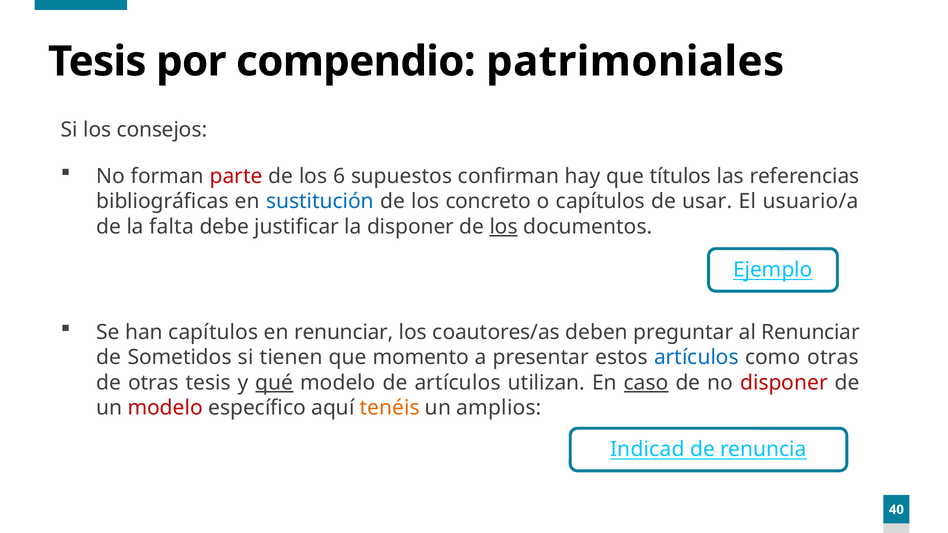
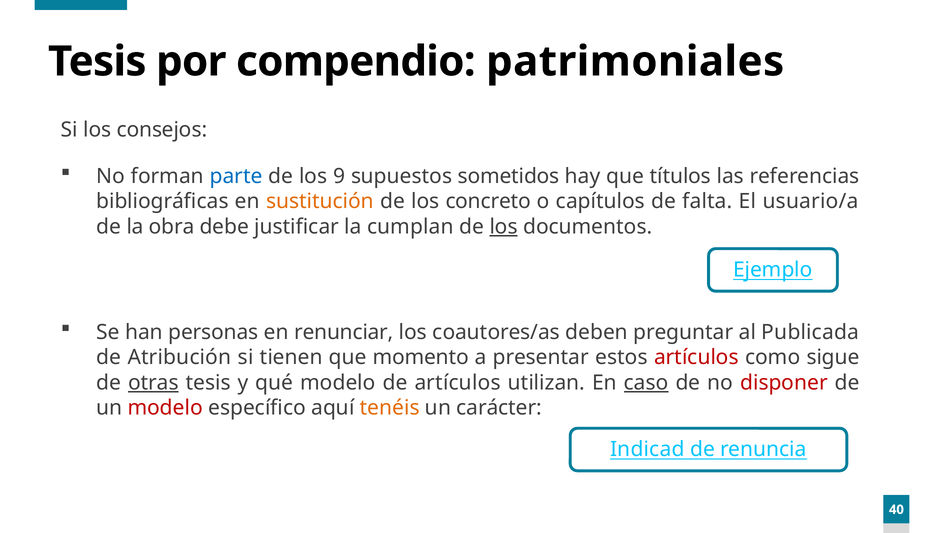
parte colour: red -> blue (236, 176)
6: 6 -> 9 (339, 176)
confirman: confirman -> sometidos (509, 176)
sustitución colour: blue -> orange (320, 202)
usar: usar -> falta (707, 202)
falta: falta -> obra (172, 227)
la disponer: disponer -> cumplan (410, 227)
han capítulos: capítulos -> personas (213, 332)
al Renunciar: Renunciar -> Publicada (810, 332)
Sometidos: Sometidos -> Atribución (179, 358)
artículos colour: blue -> red (696, 358)
como otras: otras -> sigue (833, 358)
otras underline: none -> present (153, 383)
qué underline: present -> none (274, 383)
amplios: amplios -> carácter (499, 408)
